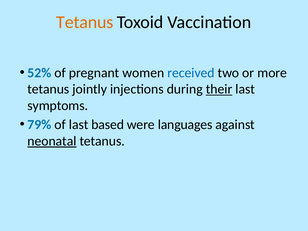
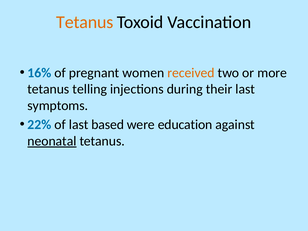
52%: 52% -> 16% (39, 73)
received colour: blue -> orange (191, 73)
jointly: jointly -> telling (90, 89)
their underline: present -> none (219, 89)
79%: 79% -> 22% (39, 125)
languages: languages -> education (185, 125)
